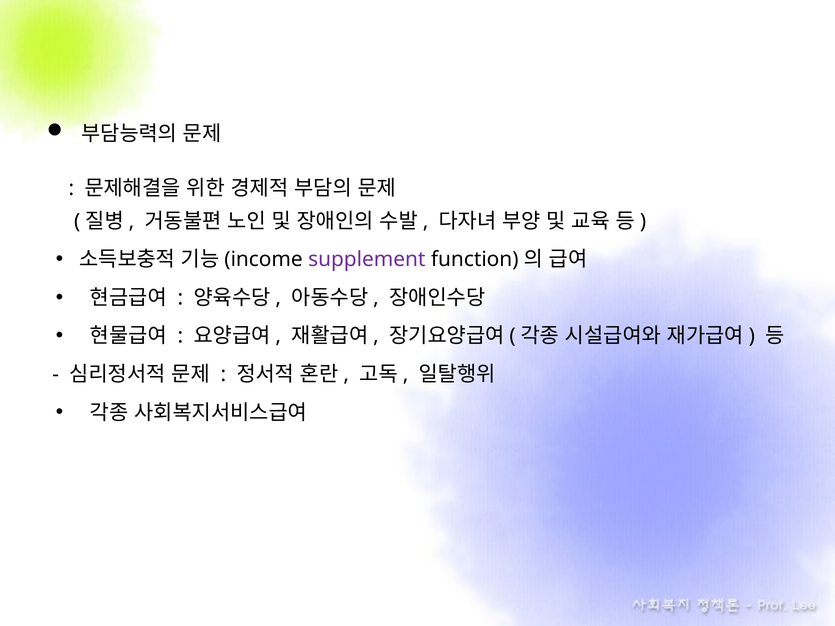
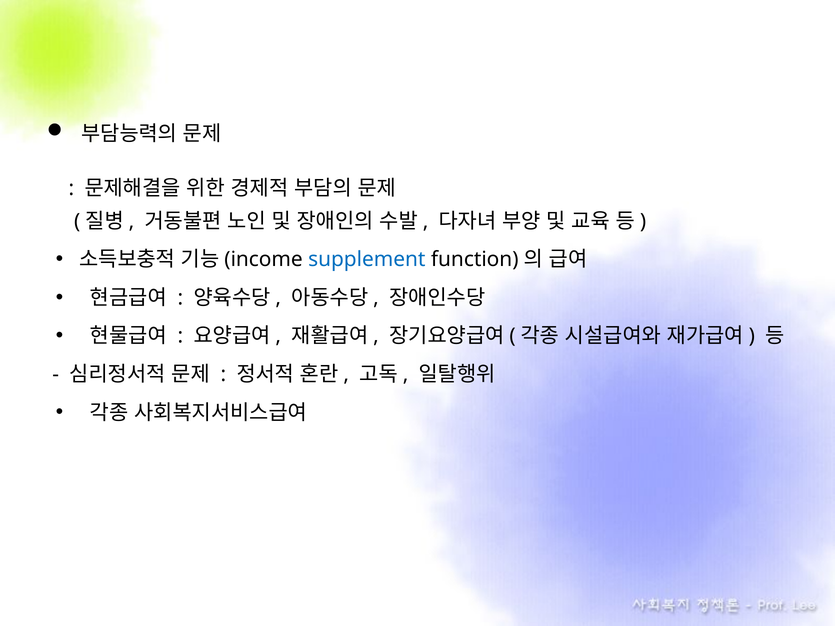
supplement colour: purple -> blue (367, 260)
